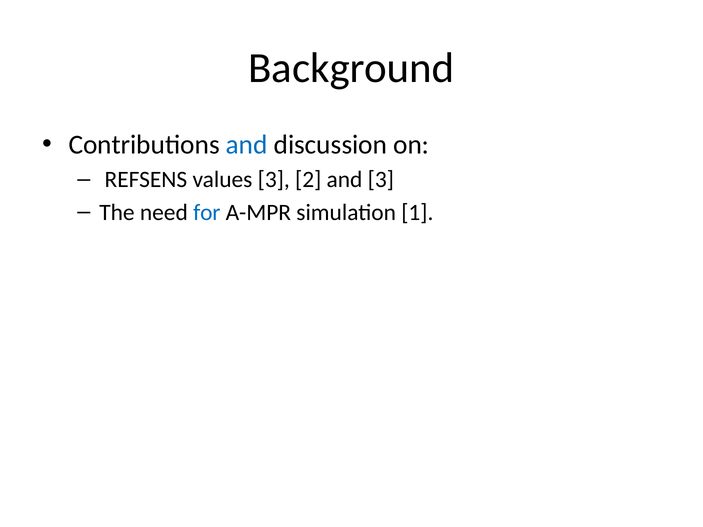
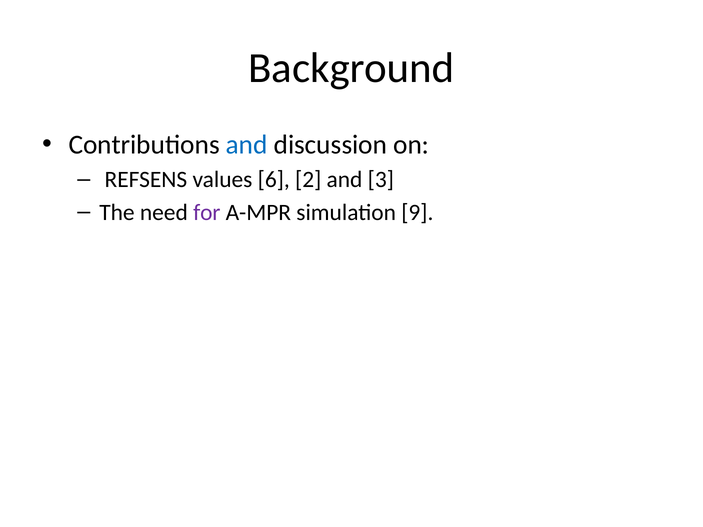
values 3: 3 -> 6 (274, 180)
for colour: blue -> purple (207, 212)
1: 1 -> 9 (417, 212)
